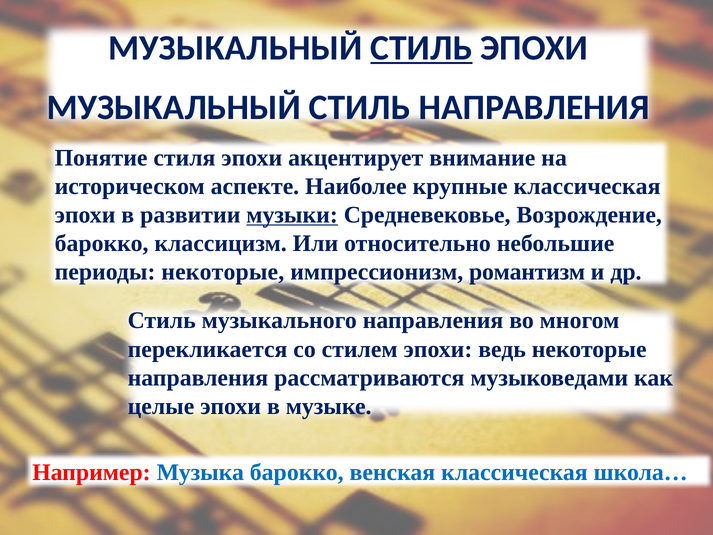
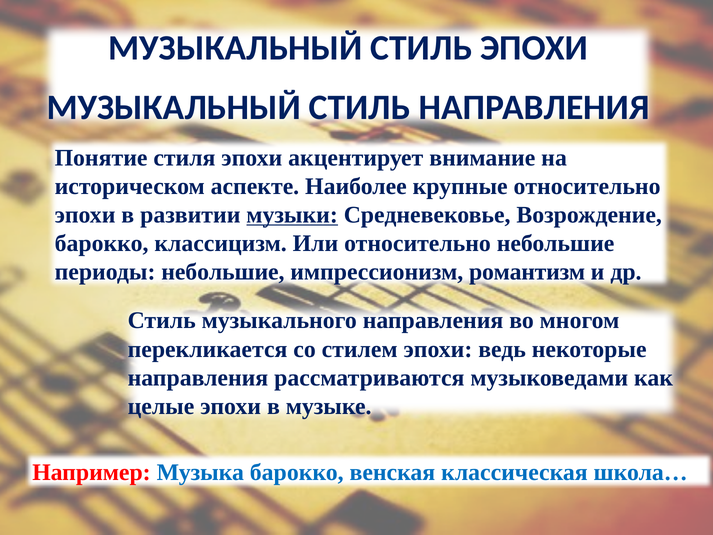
СТИЛЬ underline: present -> none (421, 48)
крупные классическая: классическая -> относительно (587, 186)
периоды некоторые: некоторые -> небольшие (223, 272)
